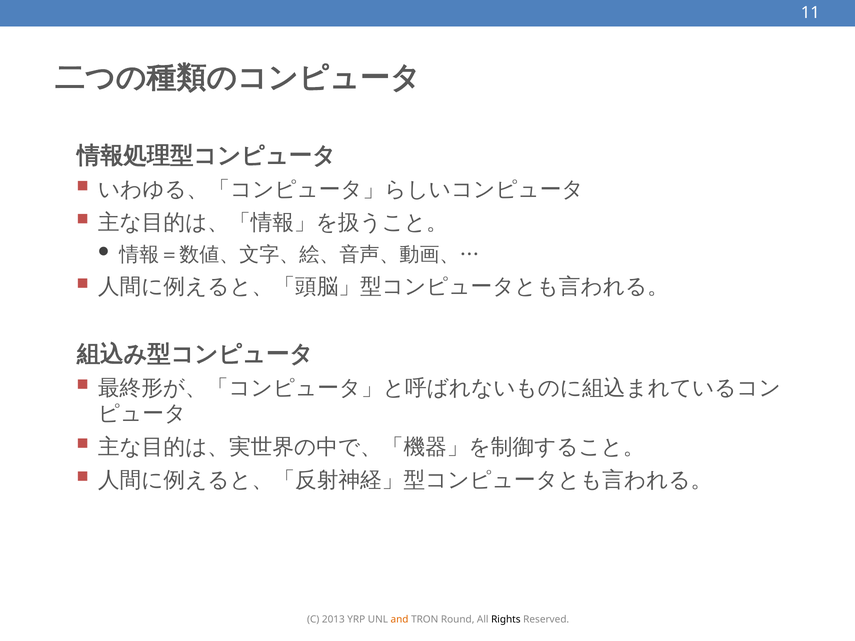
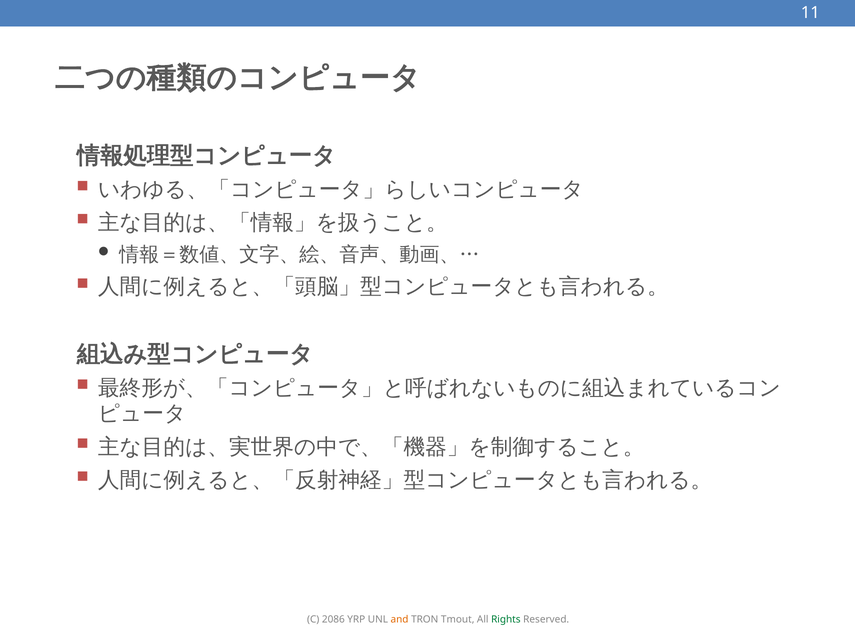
2013: 2013 -> 2086 (333, 620)
Round: Round -> Tmout (458, 620)
Rights colour: black -> green (506, 620)
